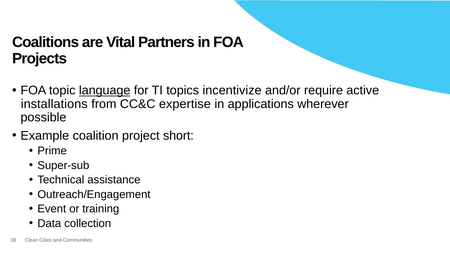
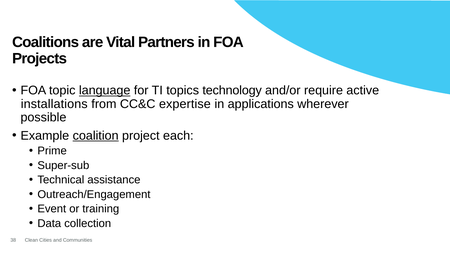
incentivize: incentivize -> technology (232, 91)
coalition underline: none -> present (96, 136)
short: short -> each (178, 136)
